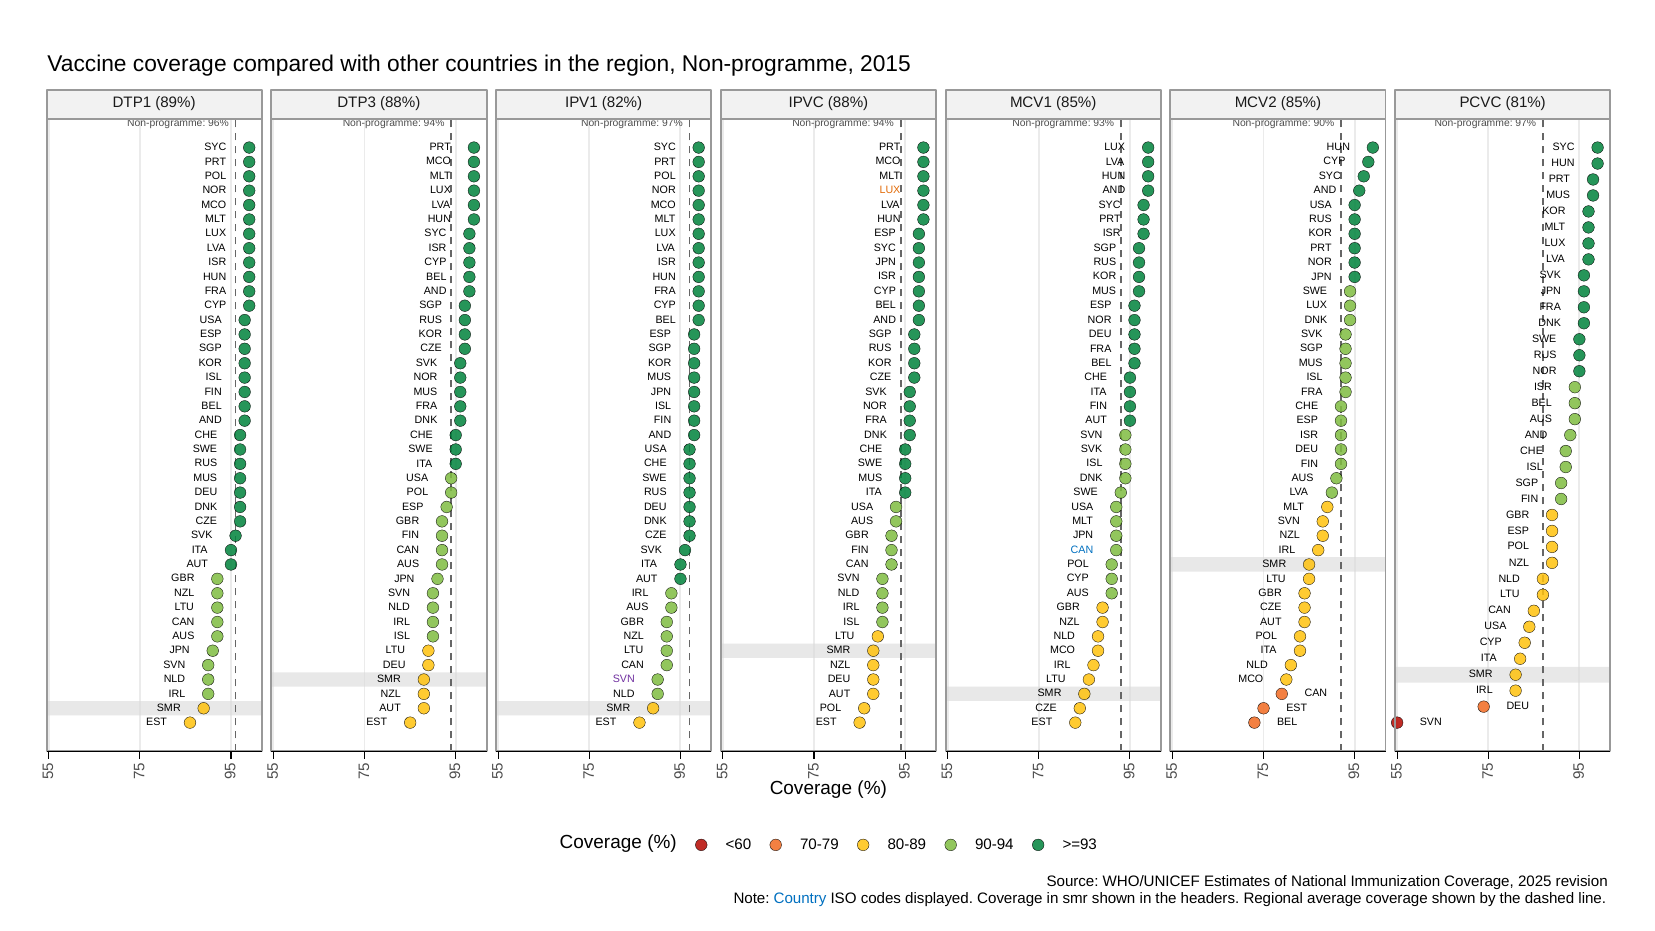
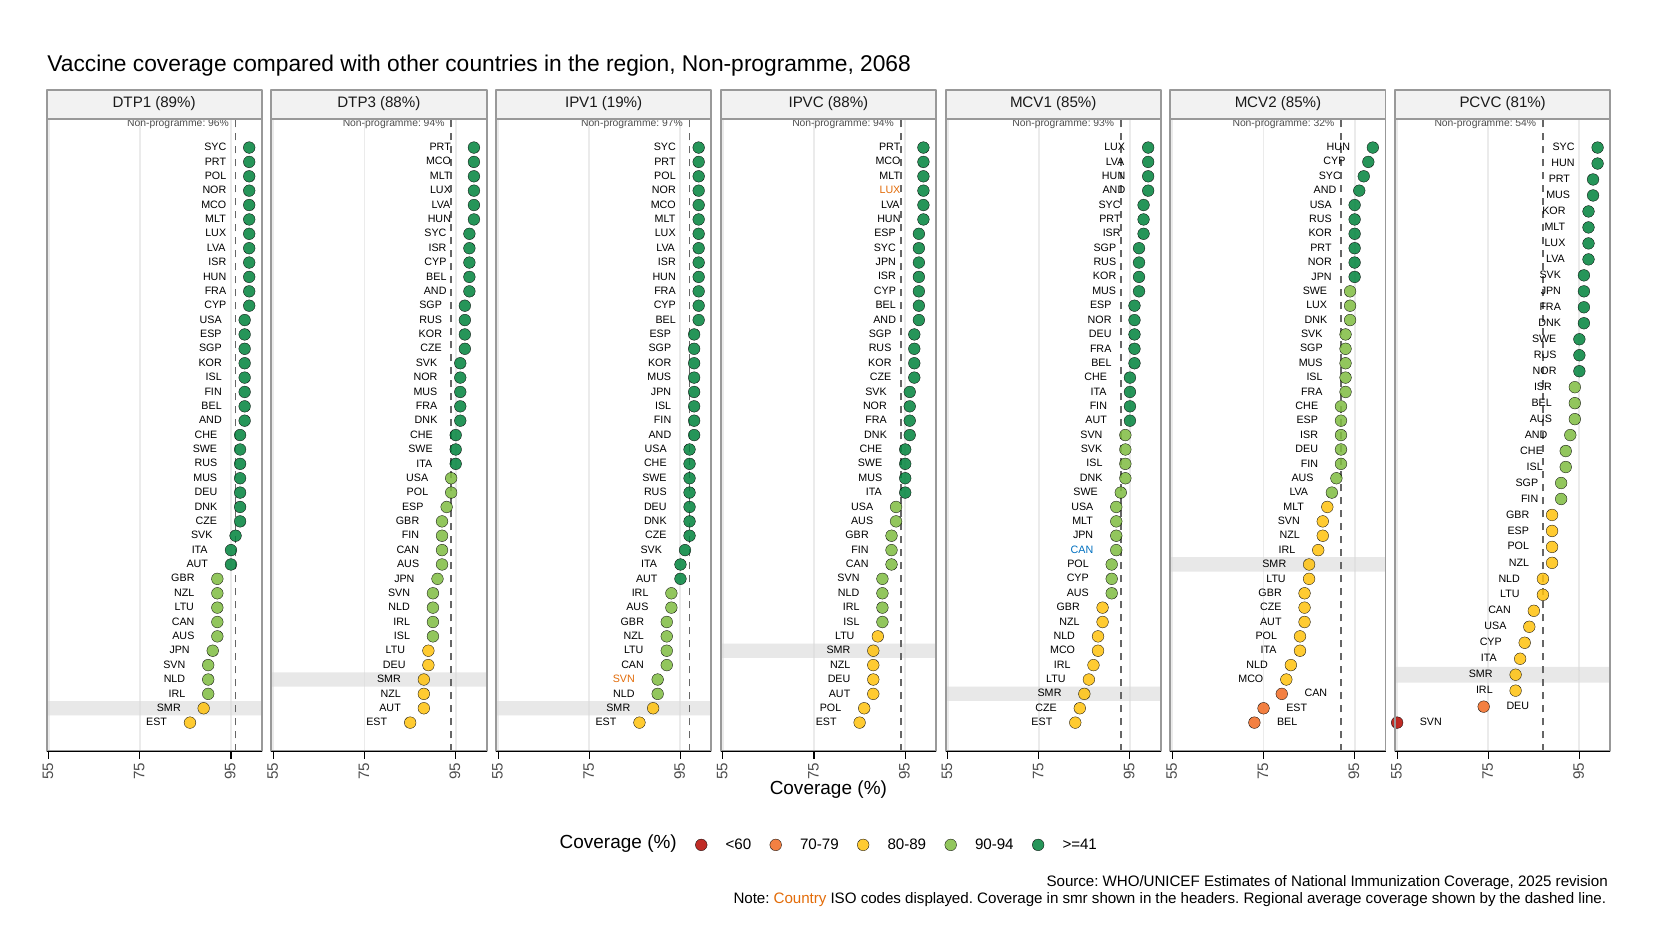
2015: 2015 -> 2068 (886, 64)
82%: 82% -> 19% (622, 102)
90%: 90% -> 32% (1324, 123)
97%: 97% -> 54% (1526, 123)
SVN colour: purple -> orange (624, 679)
>=93: >=93 -> >=41 (1080, 844)
Country colour: blue -> orange (800, 898)
